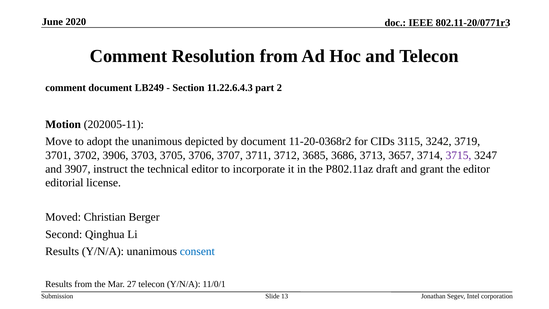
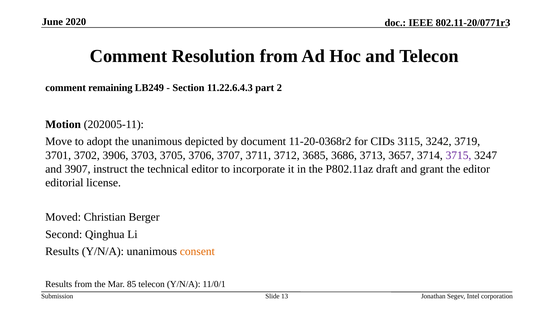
comment document: document -> remaining (110, 88)
consent colour: blue -> orange (197, 251)
27: 27 -> 85 (132, 284)
